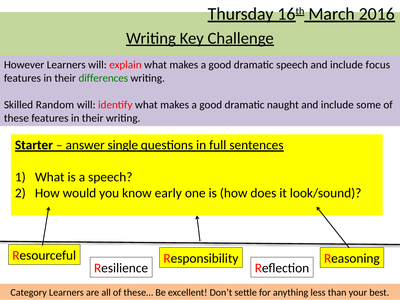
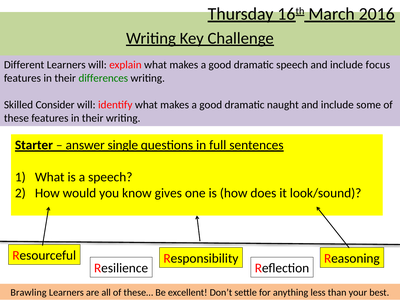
However: However -> Different (24, 65)
Random: Random -> Consider (55, 105)
early: early -> gives (168, 193)
Category: Category -> Brawling (29, 292)
